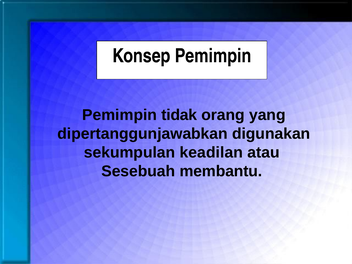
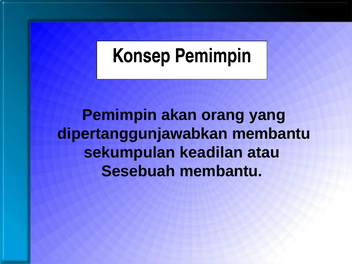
tidak: tidak -> akan (179, 115)
dipertanggunjawabkan digunakan: digunakan -> membantu (271, 134)
